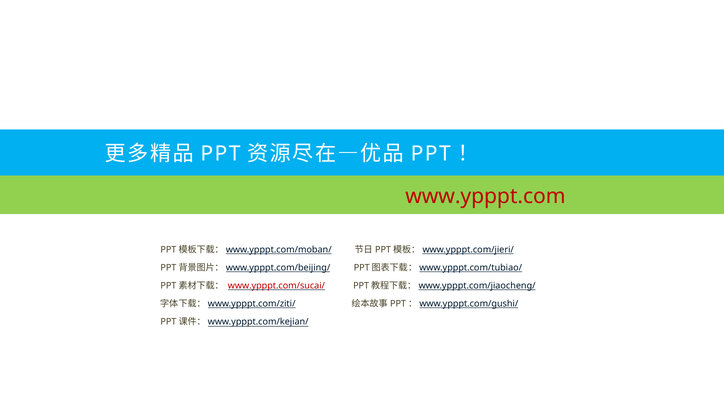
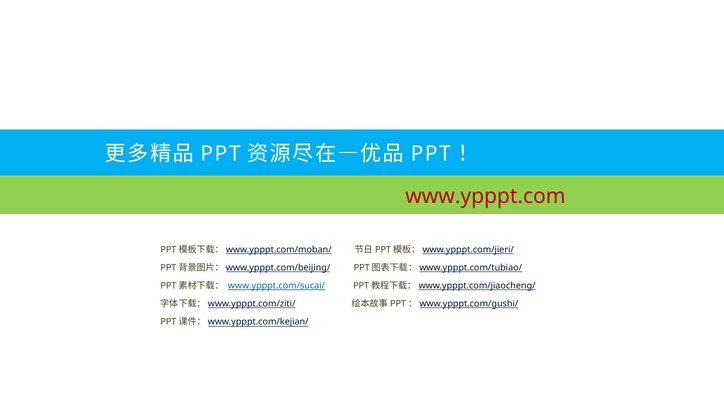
www.ypppt.com/sucai/ colour: red -> blue (276, 286)
